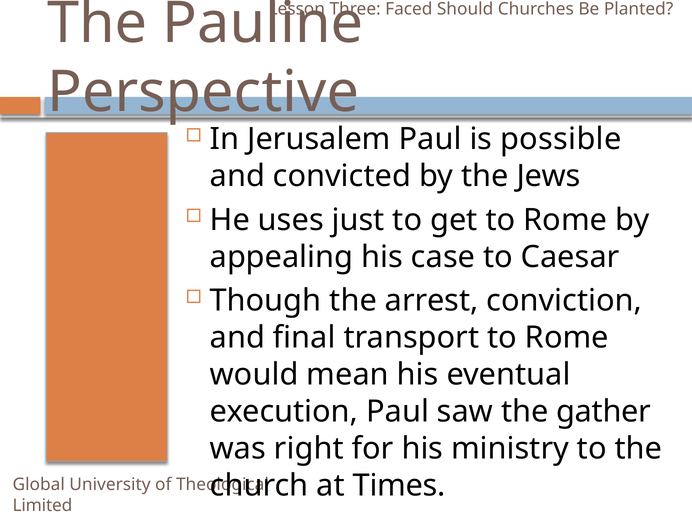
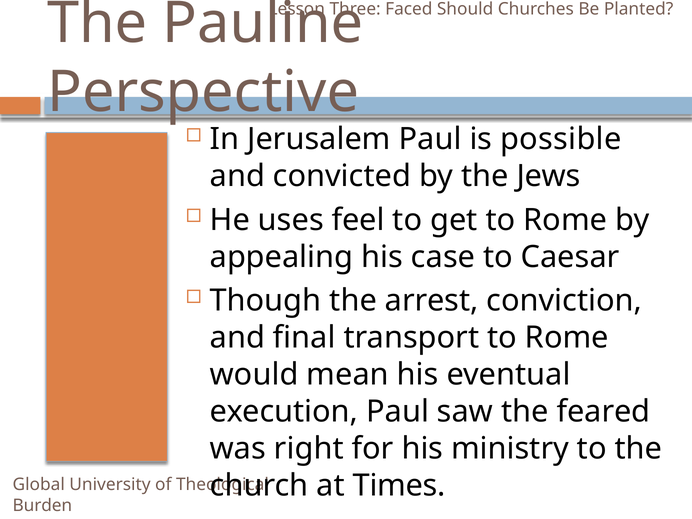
just: just -> feel (358, 220)
gather: gather -> feared (603, 412)
Limited: Limited -> Burden (42, 506)
